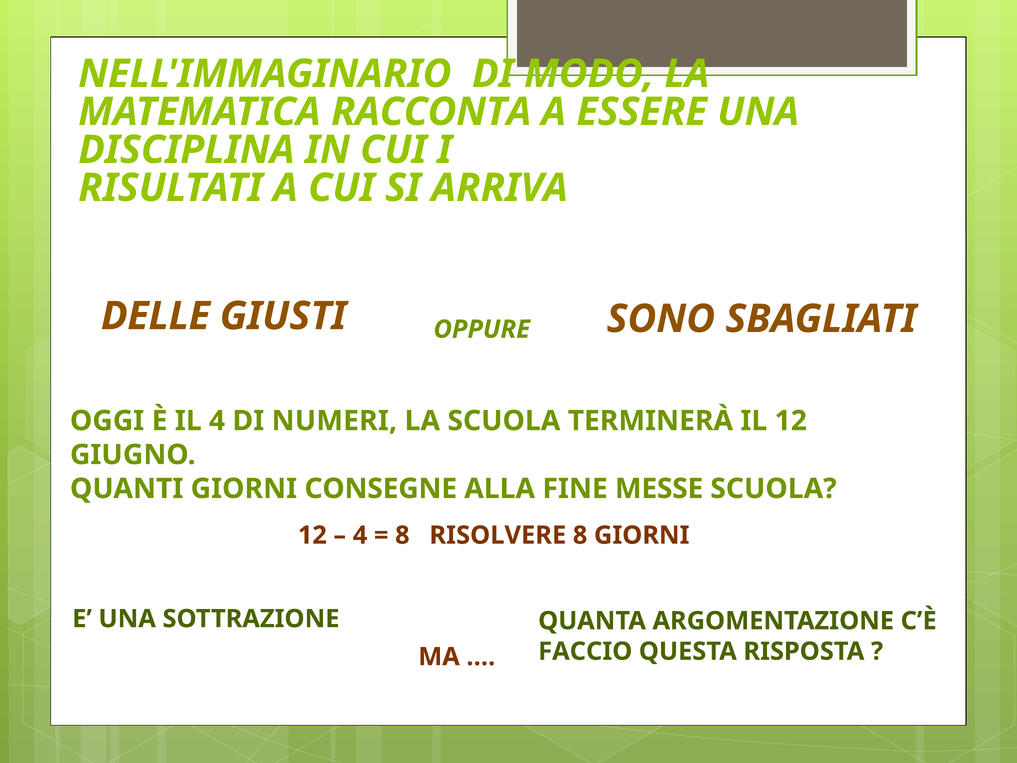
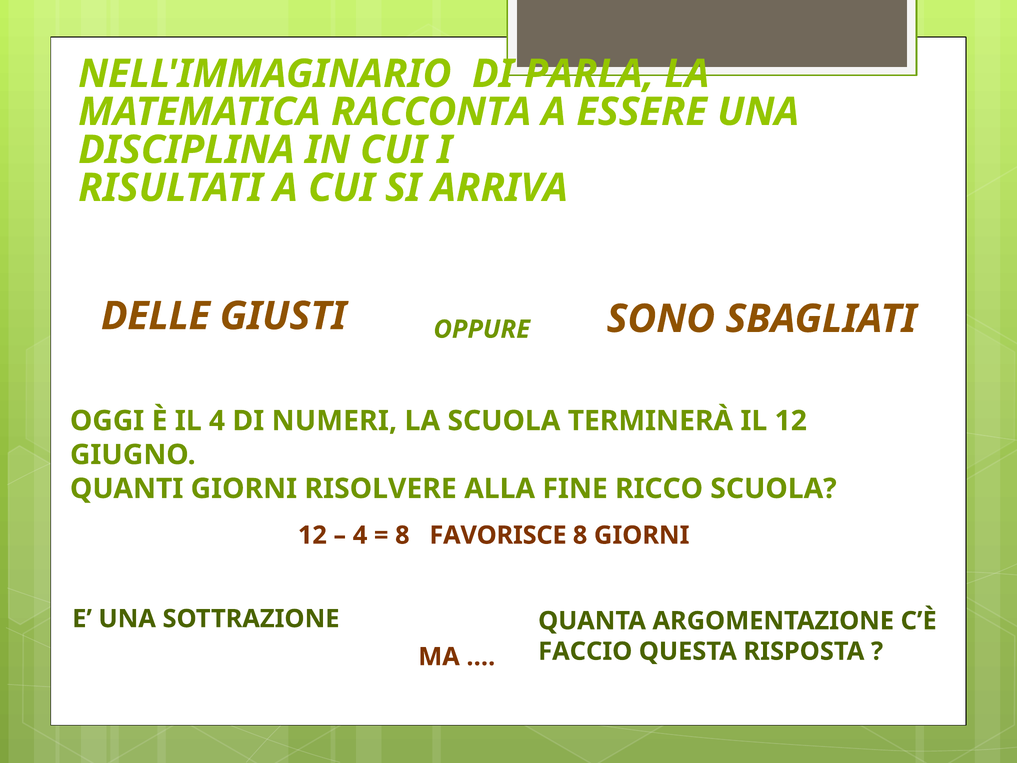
MODO: MODO -> PARLA (589, 74)
CONSEGNE: CONSEGNE -> RISOLVERE (381, 489)
MESSE: MESSE -> RICCO (659, 489)
RISOLVERE: RISOLVERE -> FAVORISCE (498, 535)
